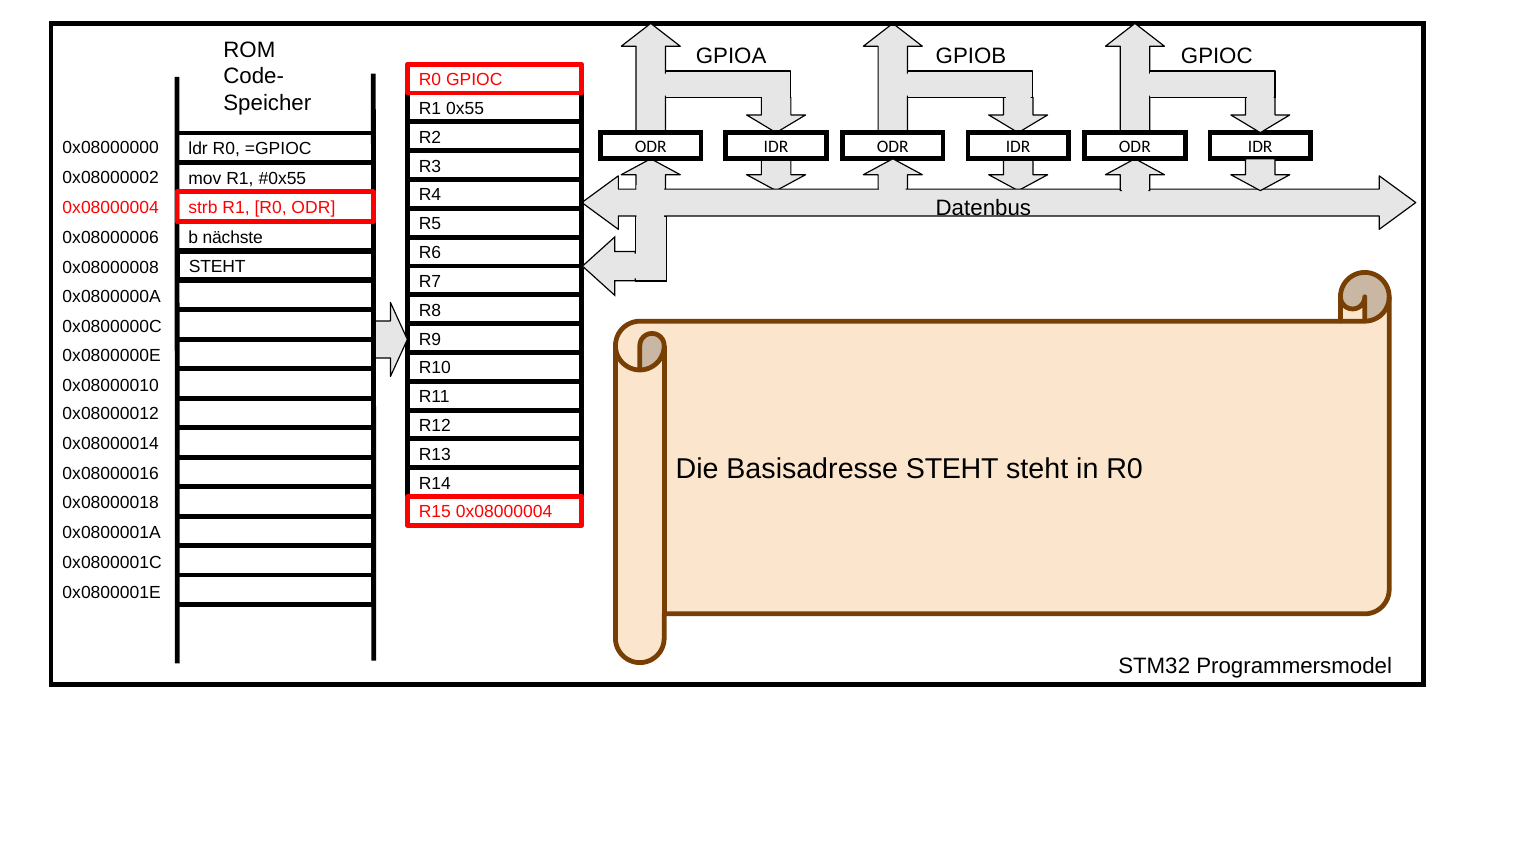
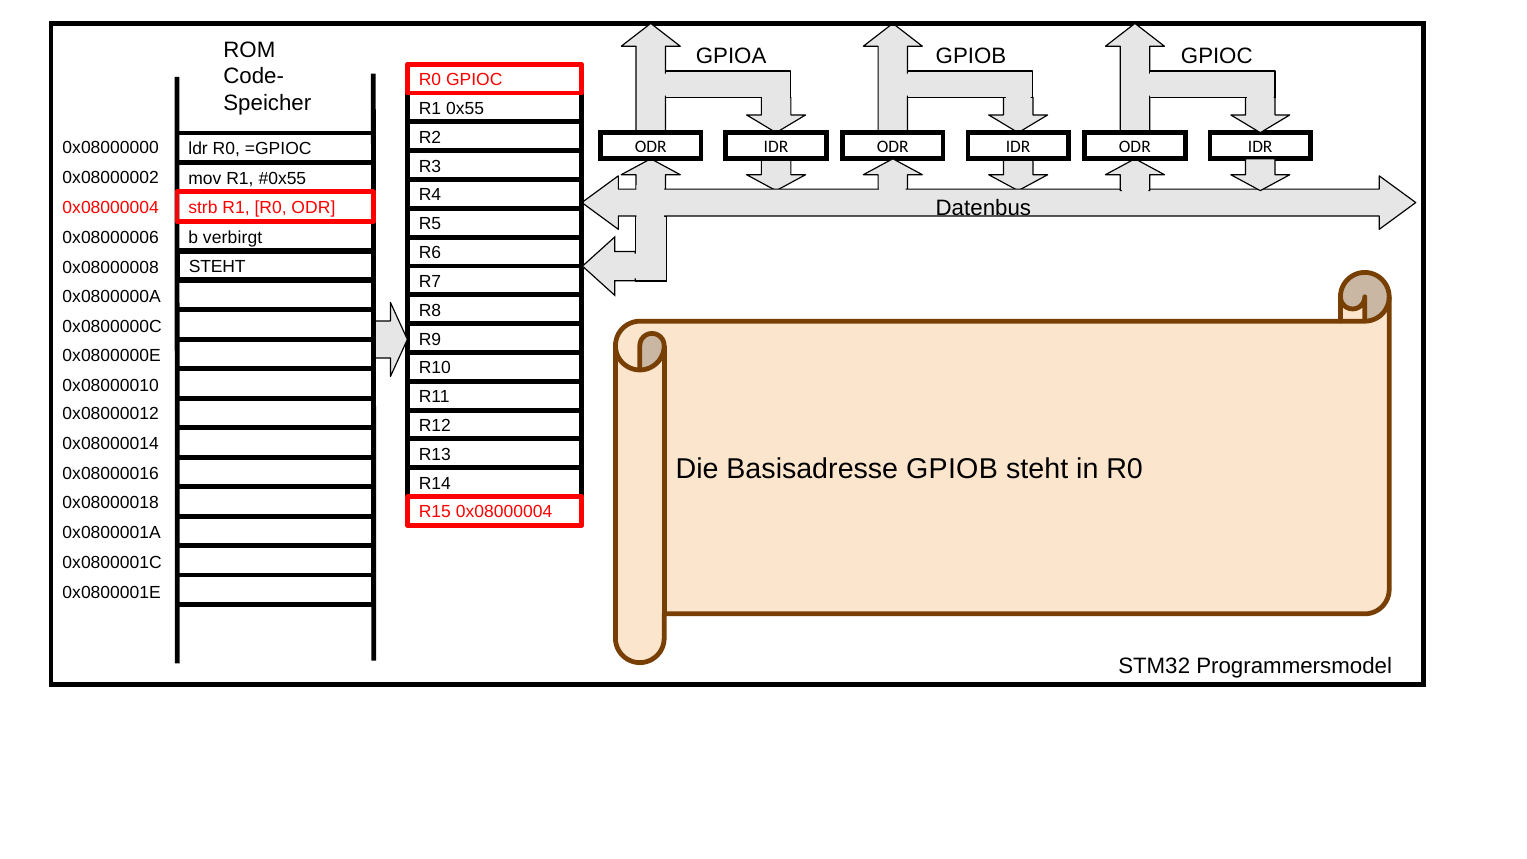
nächste: nächste -> verbirgt (233, 237)
Basisadresse STEHT: STEHT -> GPIOB (952, 469)
